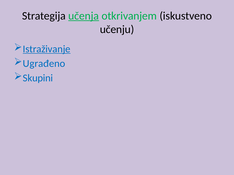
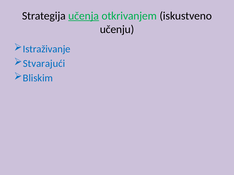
Istraživanje underline: present -> none (47, 49)
Ugrađeno: Ugrađeno -> Stvarajući (44, 64)
Skupini: Skupini -> Bliskim (38, 78)
